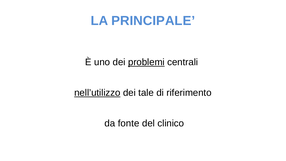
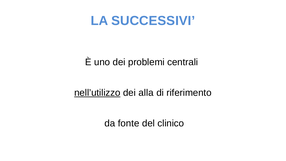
PRINCIPALE: PRINCIPALE -> SUCCESSIVI (153, 21)
problemi underline: present -> none (146, 62)
tale: tale -> alla (146, 93)
